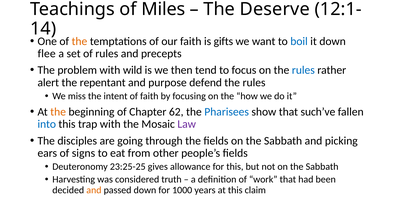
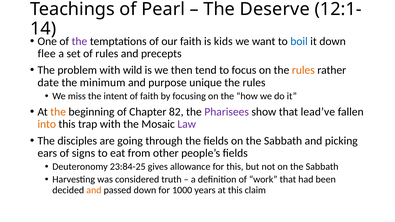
Miles: Miles -> Pearl (163, 9)
the colour: orange -> purple (79, 41)
gifts: gifts -> kids (223, 41)
rules colour: blue -> orange (303, 70)
alert: alert -> date (48, 83)
repentant: repentant -> minimum (103, 83)
defend: defend -> unique (206, 83)
62: 62 -> 82 (176, 112)
Pharisees colour: blue -> purple (227, 112)
such’ve: such’ve -> lead’ve (318, 112)
into colour: blue -> orange (47, 124)
23:25-25: 23:25-25 -> 23:84-25 (128, 167)
